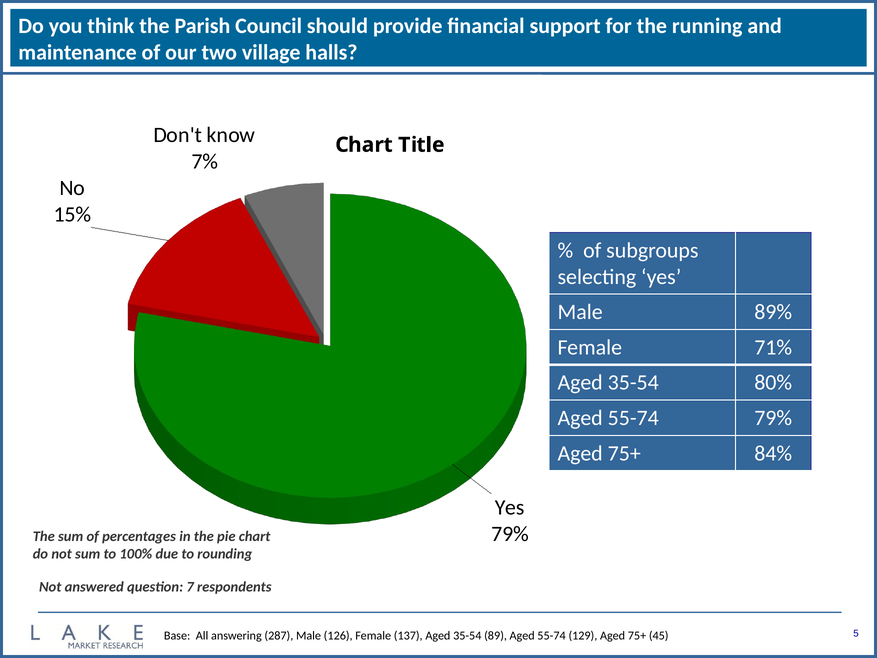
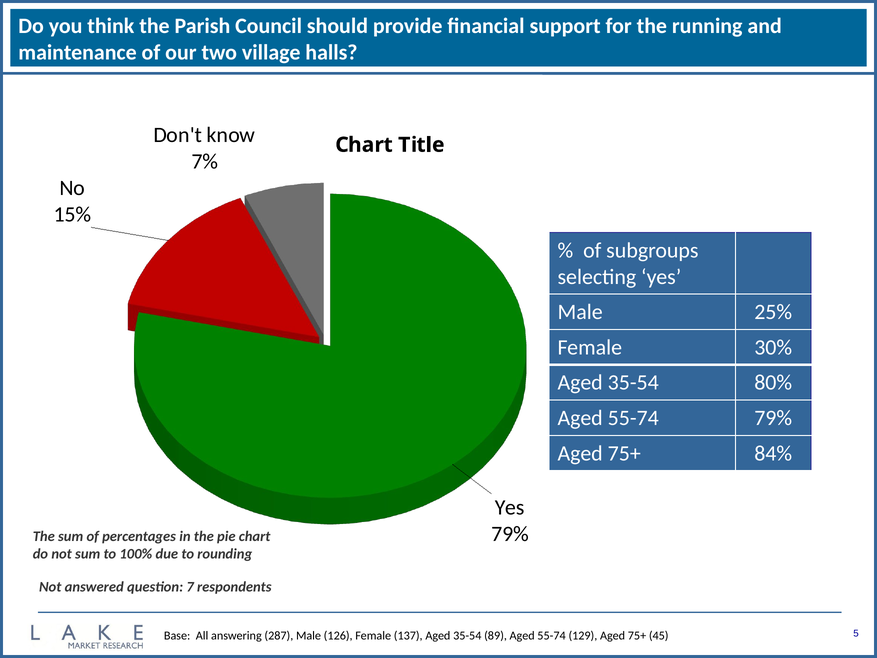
89%: 89% -> 25% (773, 312)
71%: 71% -> 30% (773, 347)
